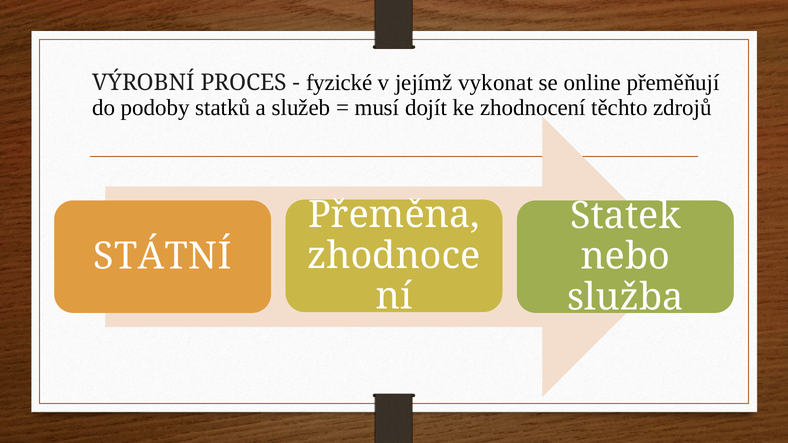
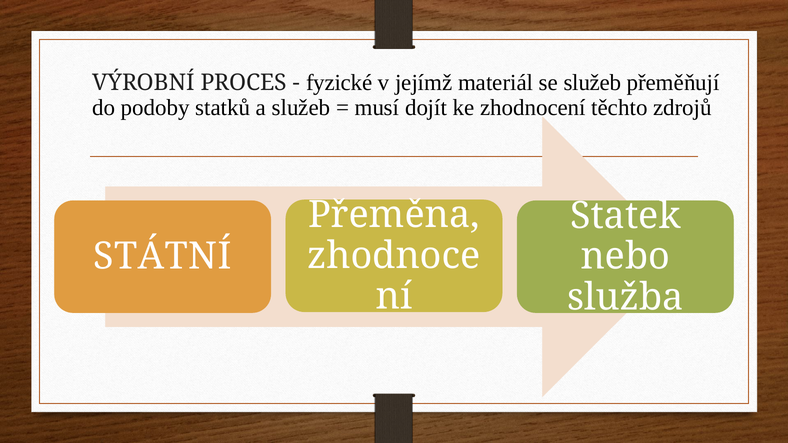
vykonat: vykonat -> materiál (496, 83)
se online: online -> služeb (592, 83)
